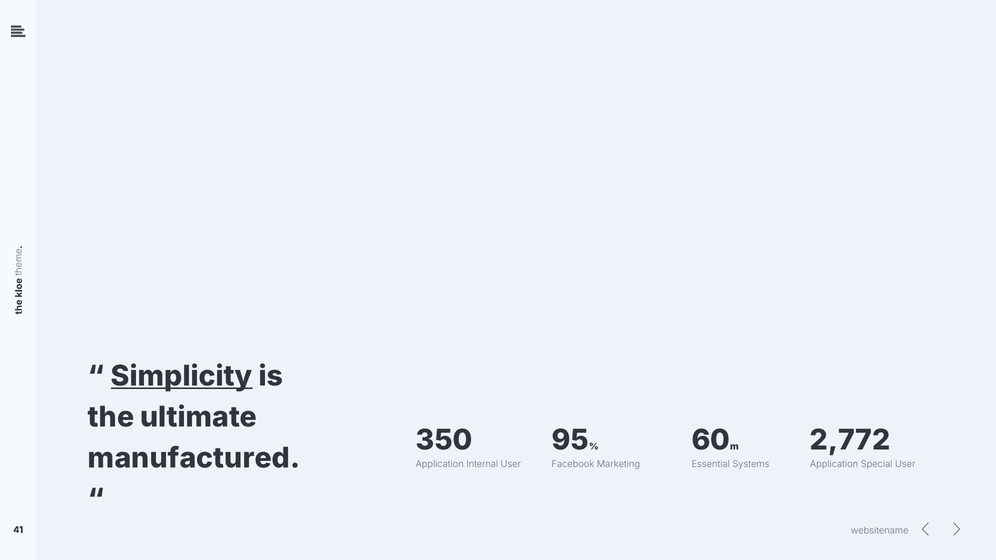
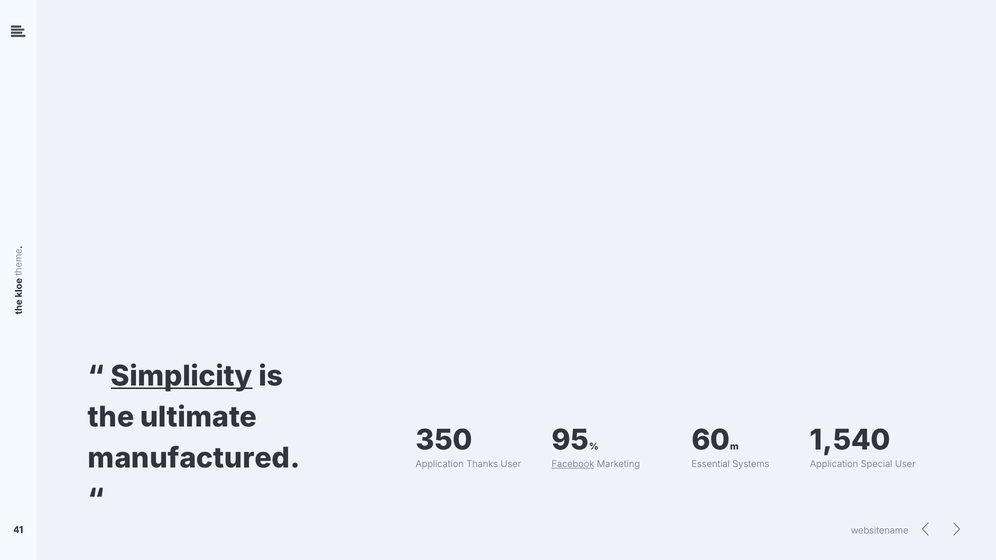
2,772: 2,772 -> 1,540 (850, 441)
Internal: Internal -> Thanks (482, 464)
Facebook underline: none -> present (573, 464)
